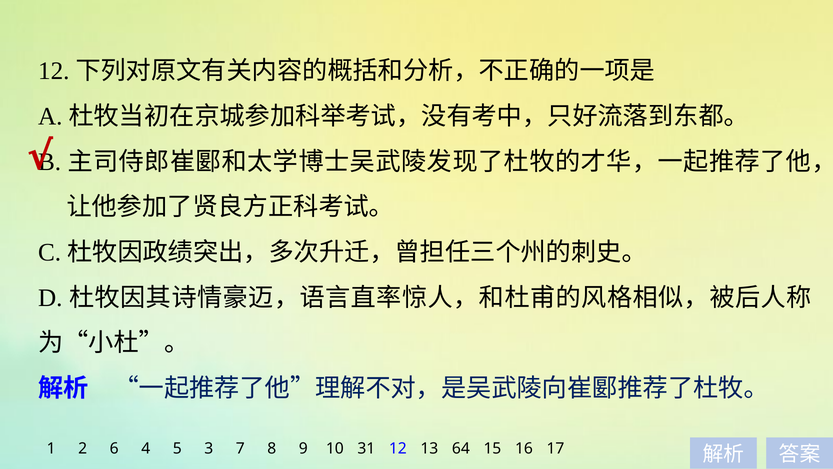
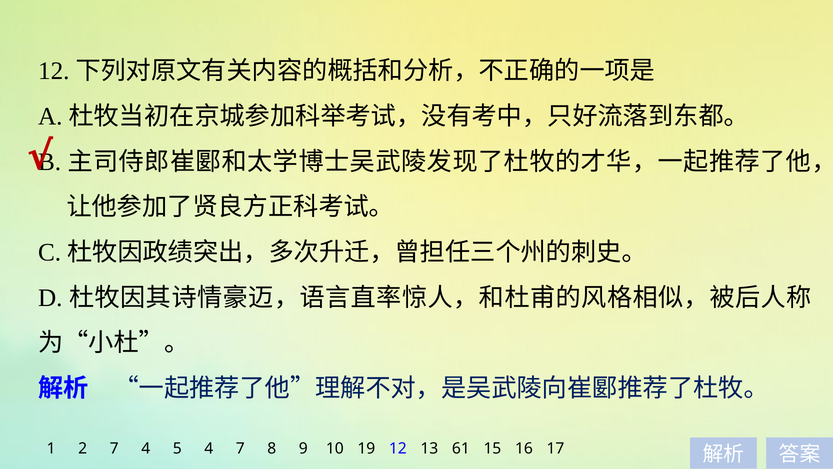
2 6: 6 -> 7 (114, 448)
5 3: 3 -> 4 (209, 448)
31: 31 -> 19 (366, 448)
64: 64 -> 61 (461, 448)
